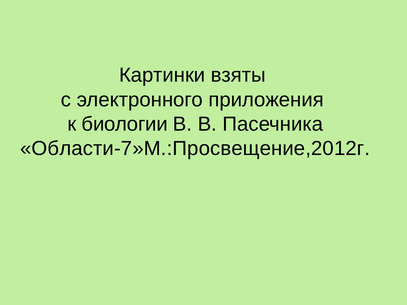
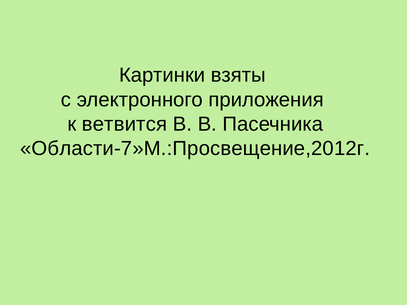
биологии: биологии -> ветвится (124, 124)
